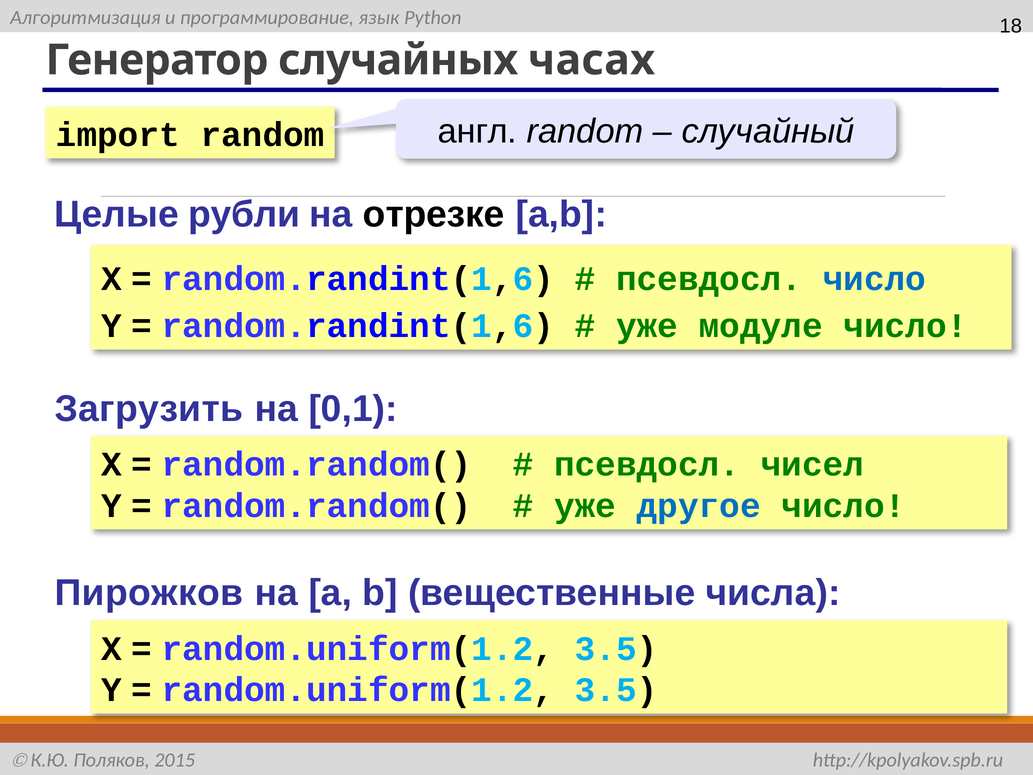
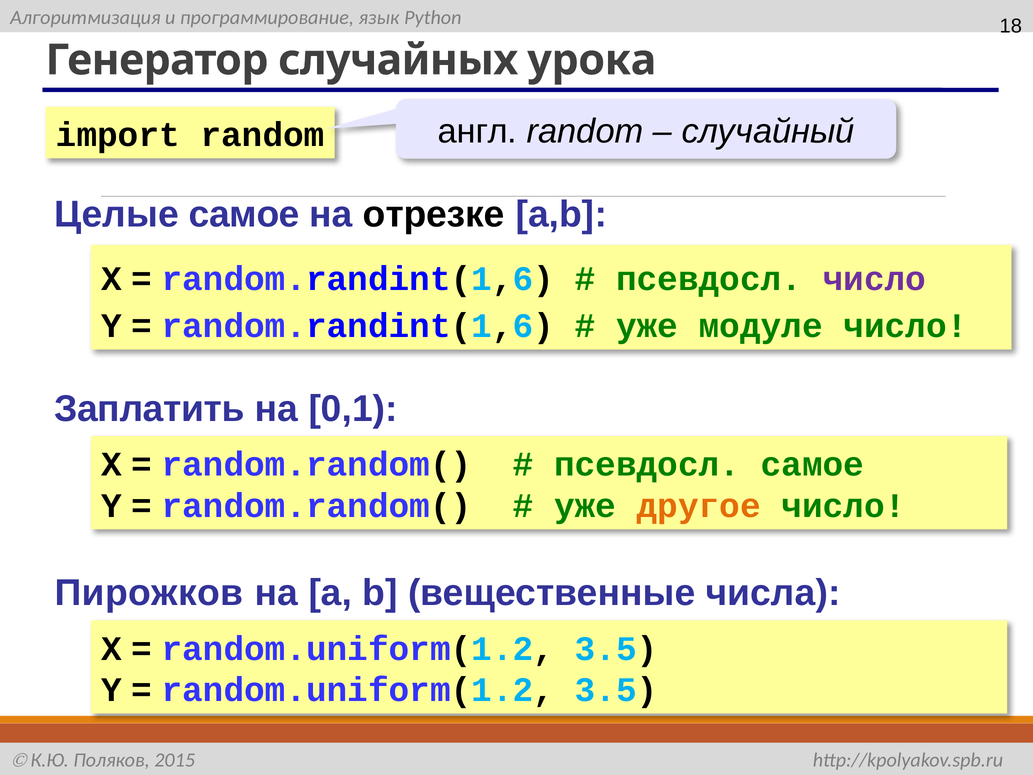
часах: часах -> урока (592, 60)
Целые рубли: рубли -> самое (244, 215)
число colour: blue -> purple (874, 279)
Загрузить: Загрузить -> Заплатить (149, 409)
псевдосл чисел: чисел -> самое (812, 464)
другое colour: blue -> orange (699, 506)
